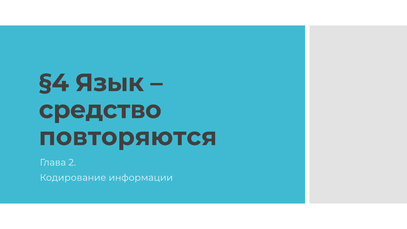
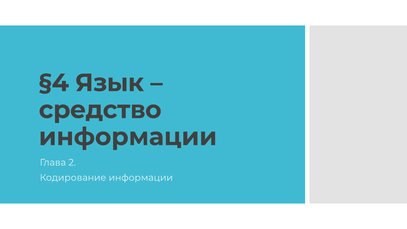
повторяются: повторяются -> информации (128, 137)
